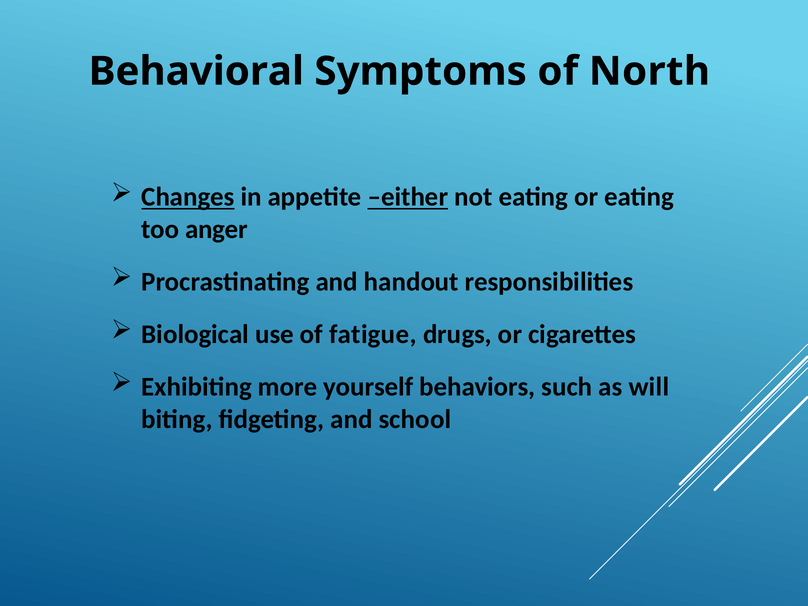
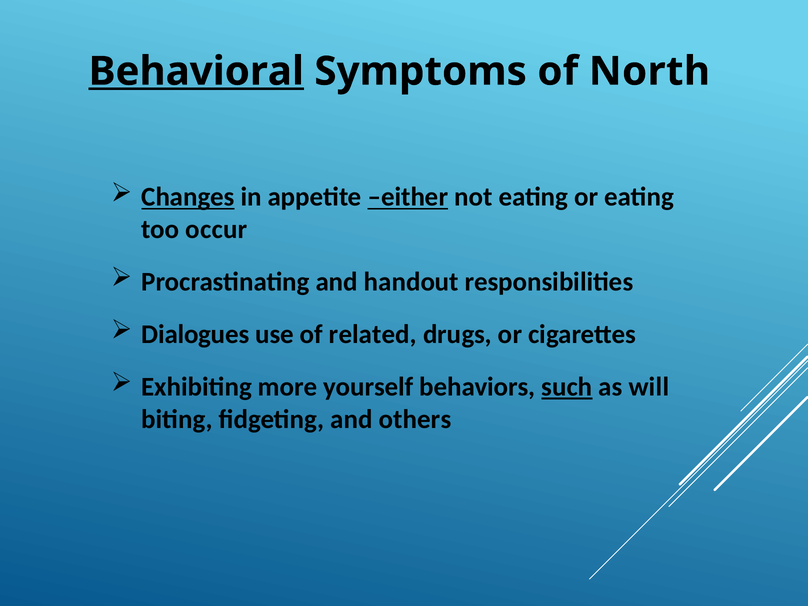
Behavioral underline: none -> present (196, 71)
anger: anger -> occur (216, 229)
Biological: Biological -> Dialogues (195, 334)
fatigue: fatigue -> related (373, 334)
such underline: none -> present (567, 387)
school: school -> others (415, 419)
